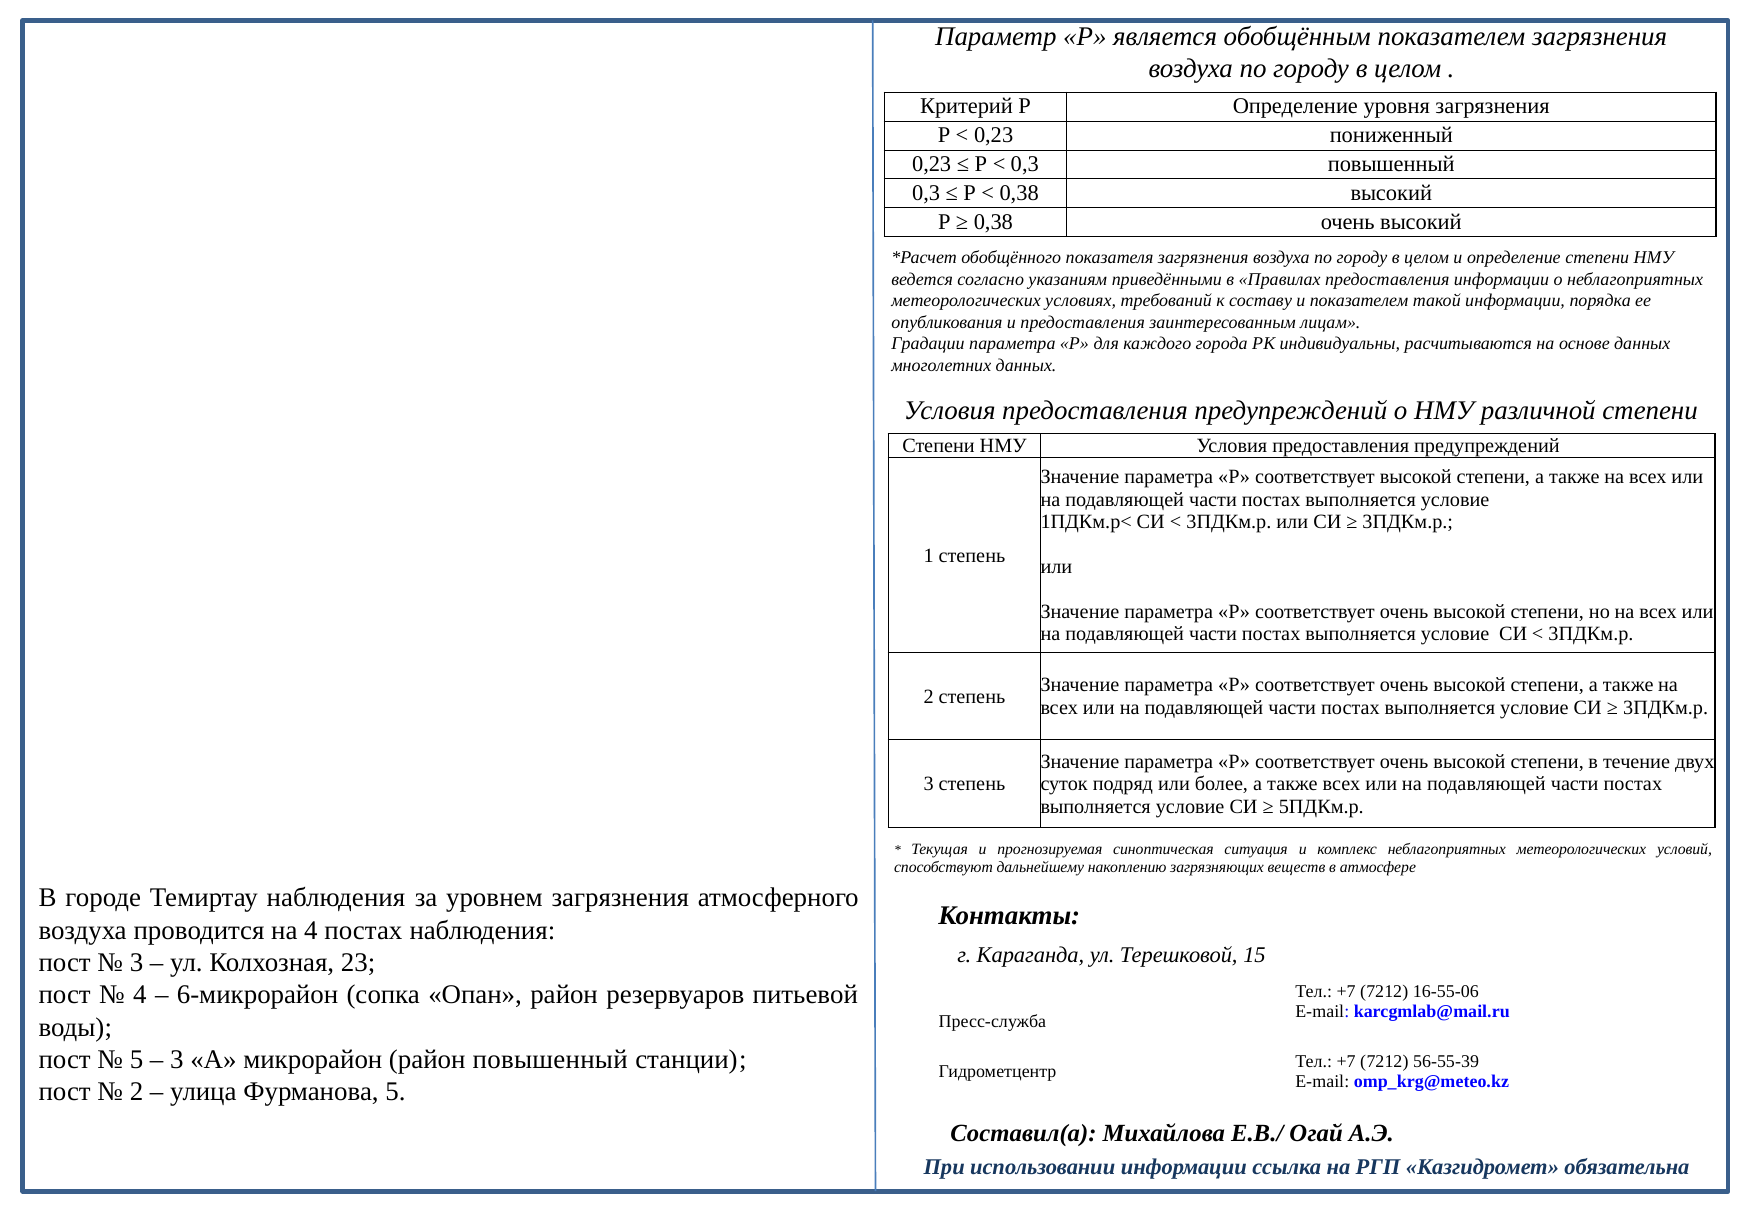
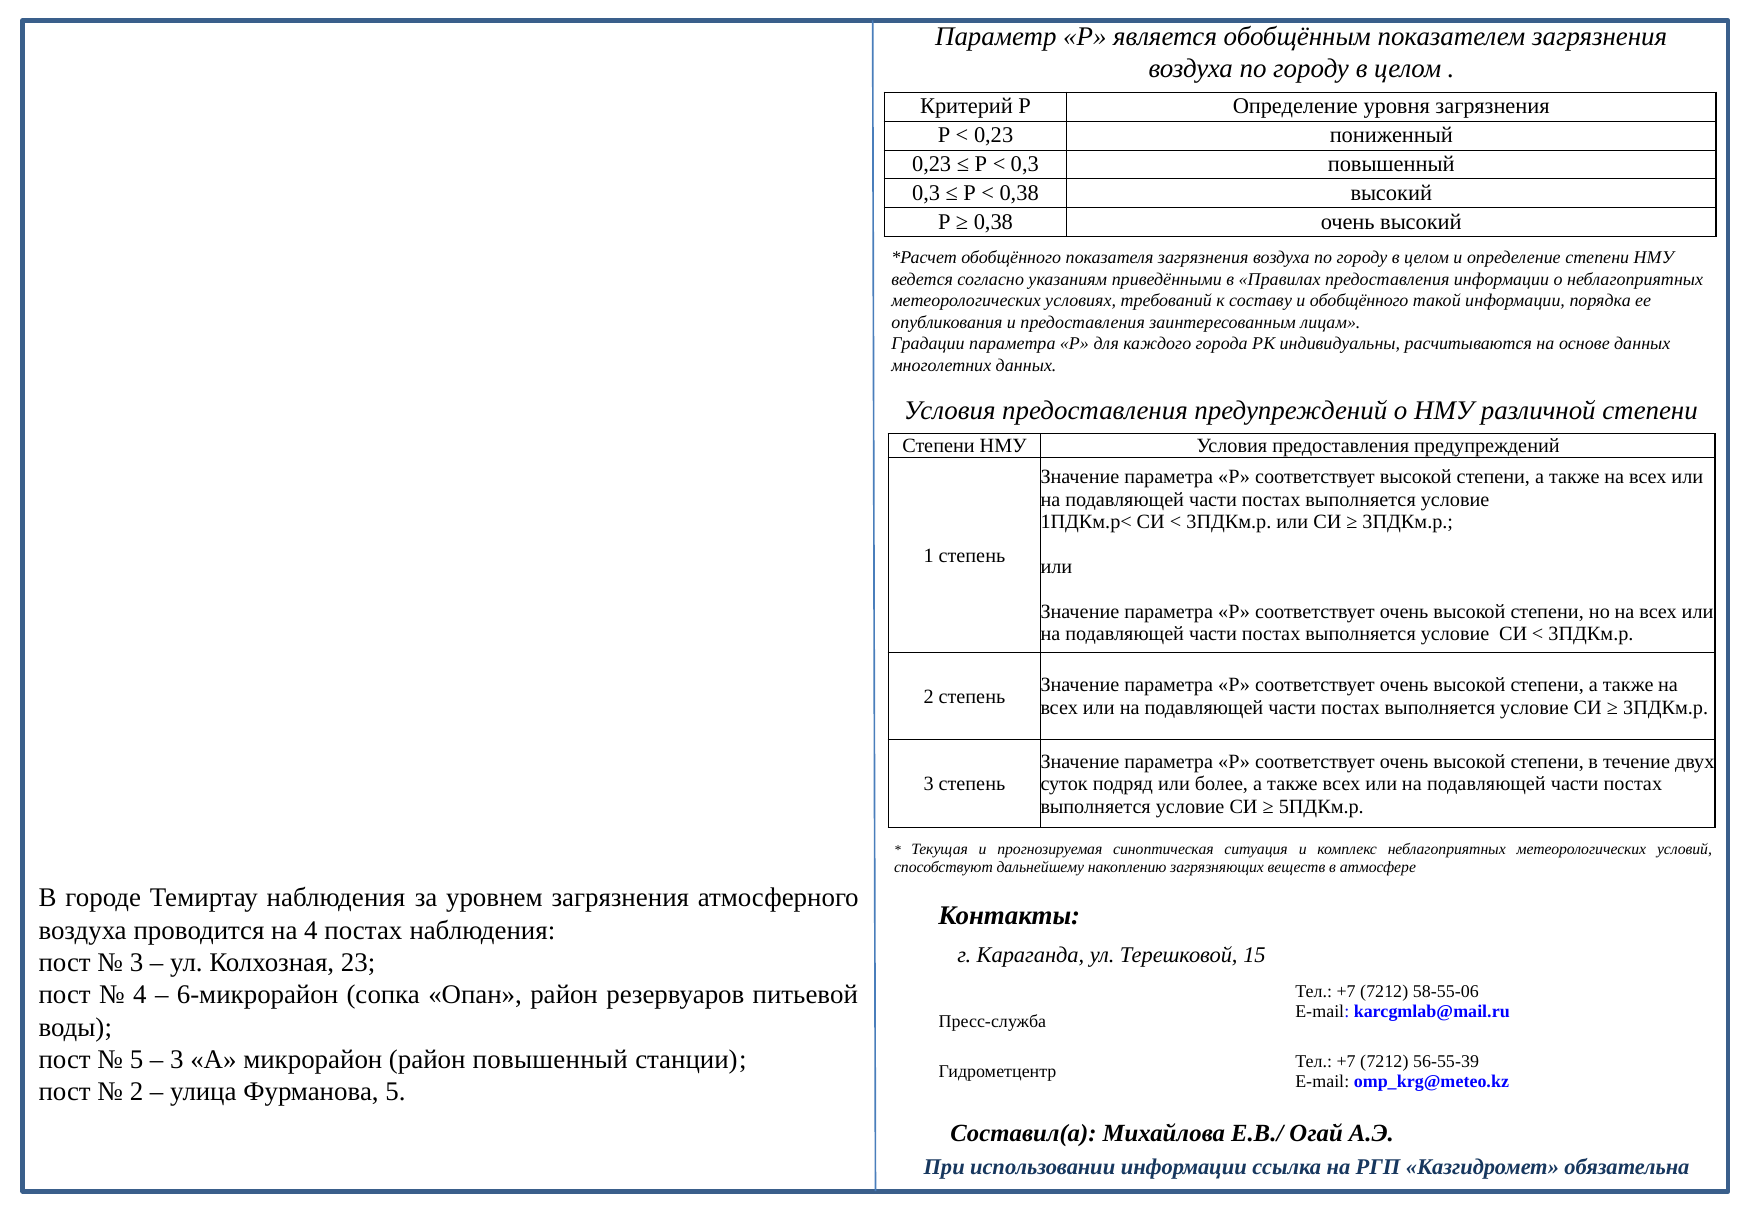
и показателем: показателем -> обобщённого (1359, 301)
16-55-06: 16-55-06 -> 58-55-06 (1446, 992)
